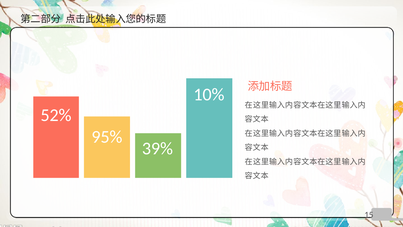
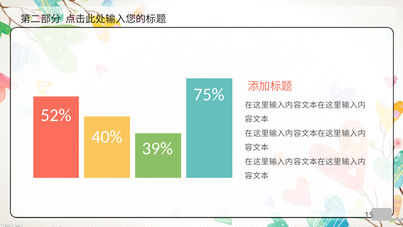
10%: 10% -> 75% (209, 94)
95%: 95% -> 40% (107, 137)
